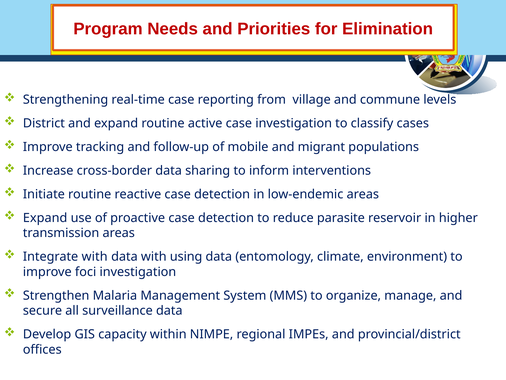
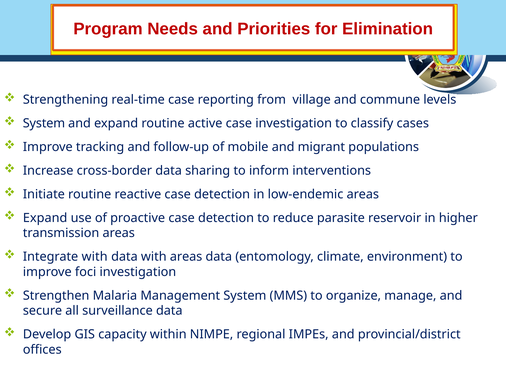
District: District -> System (44, 123)
with using: using -> areas (186, 256)
